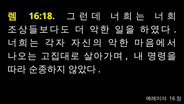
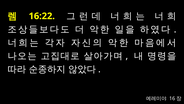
16:18: 16:18 -> 16:22 (42, 16)
